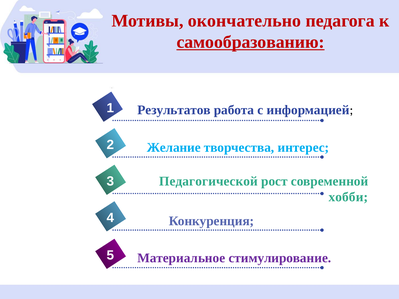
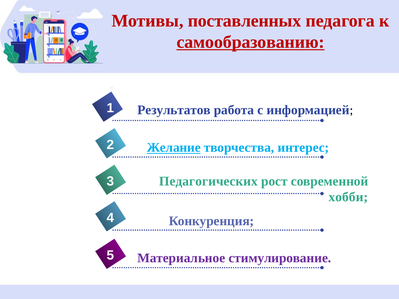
окончательно: окончательно -> поставленных (245, 21)
Желание underline: none -> present (174, 148)
Педагогической: Педагогической -> Педагогических (208, 181)
